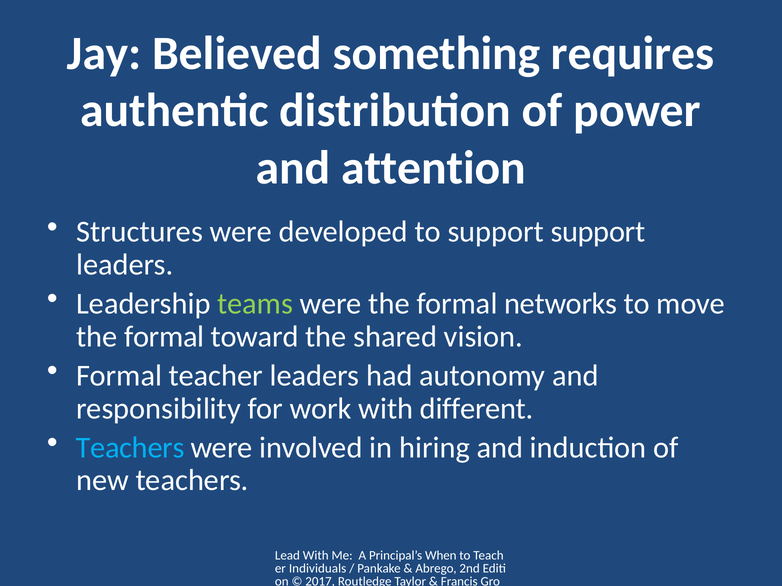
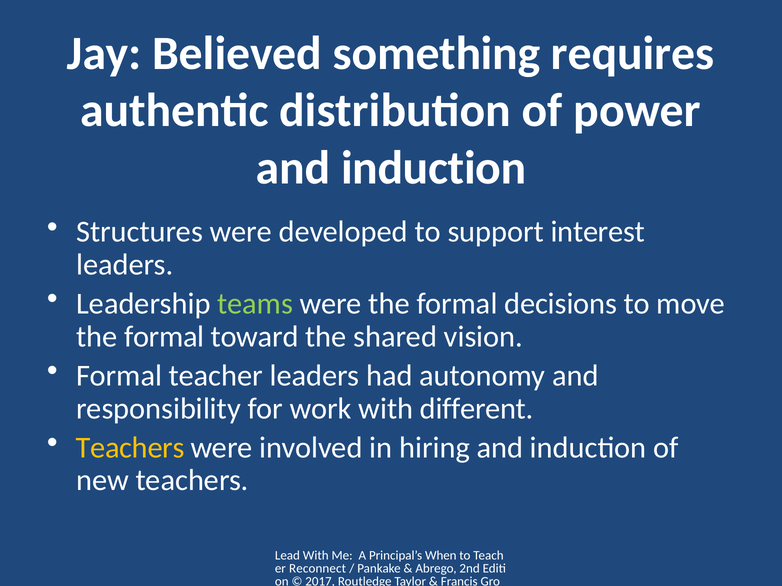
attention: attention -> induction (434, 168)
support support: support -> interest (598, 232)
networks: networks -> decisions (561, 304)
Teachers colour: light blue -> yellow (130, 448)
Individuals: Individuals -> Reconnect (318, 569)
